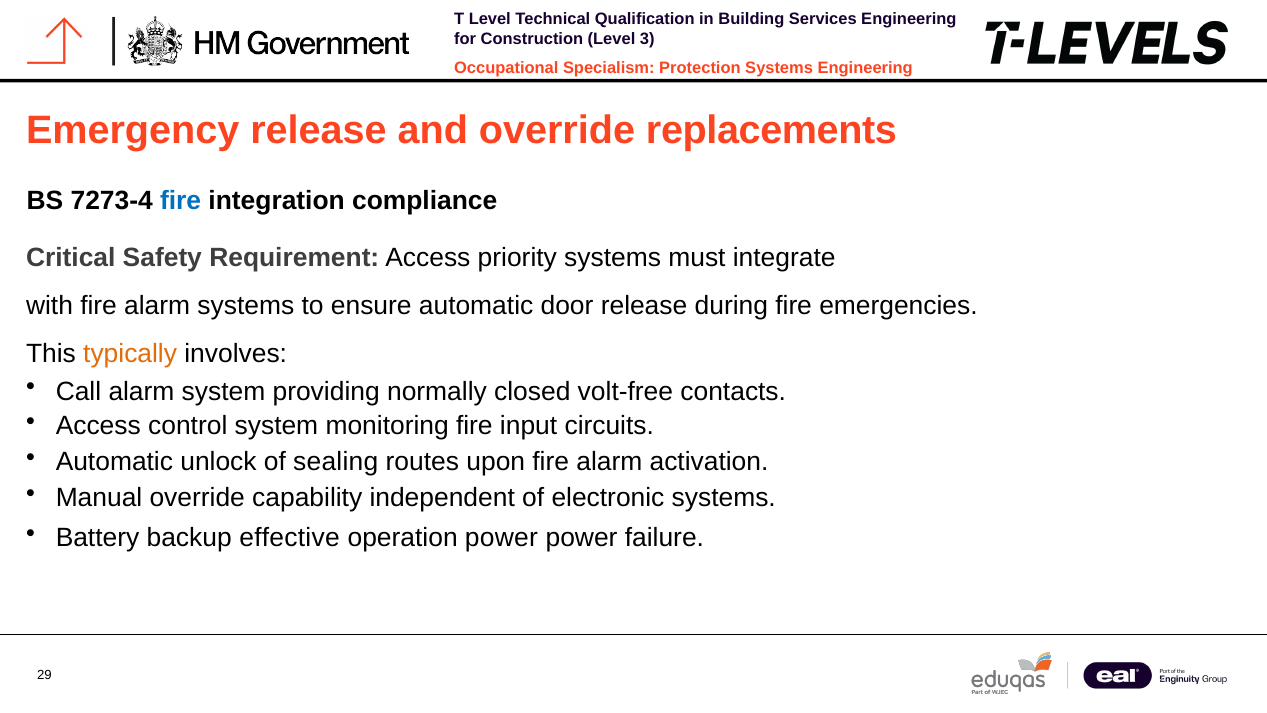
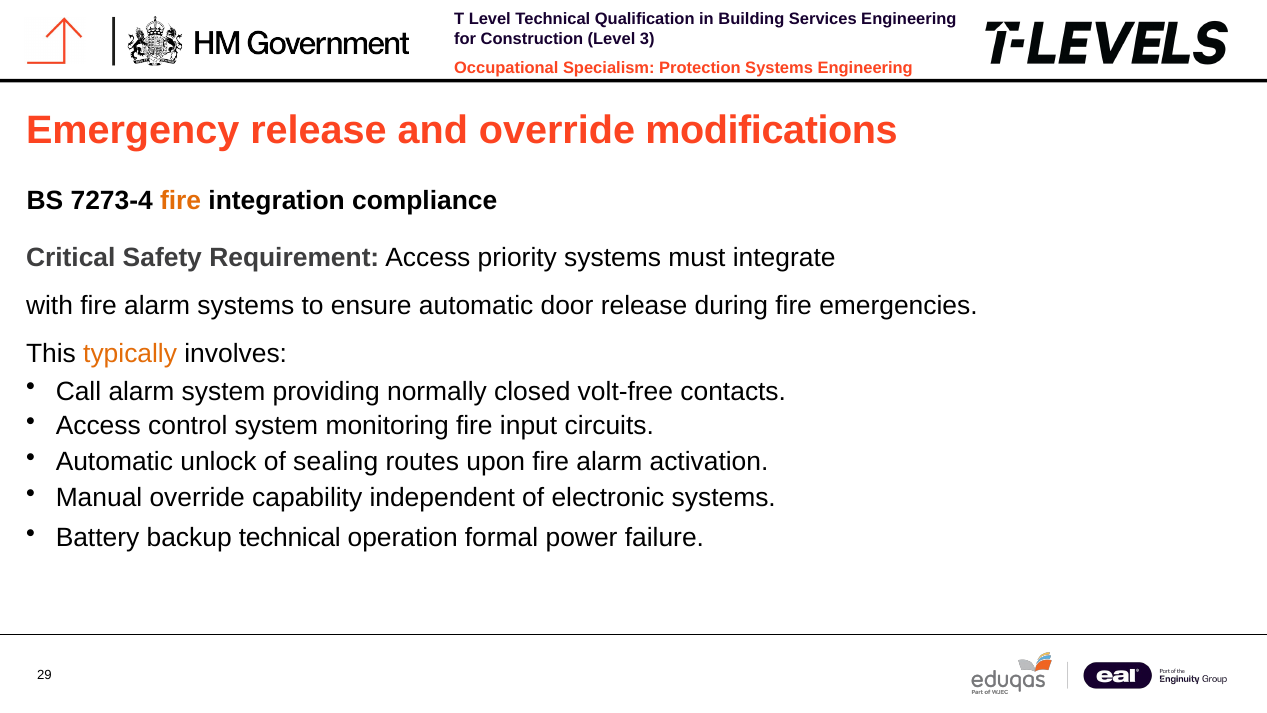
replacements: replacements -> modifications (771, 131)
fire colour: blue -> orange (181, 201)
backup effective: effective -> technical (290, 538)
operation power: power -> formal (502, 538)
